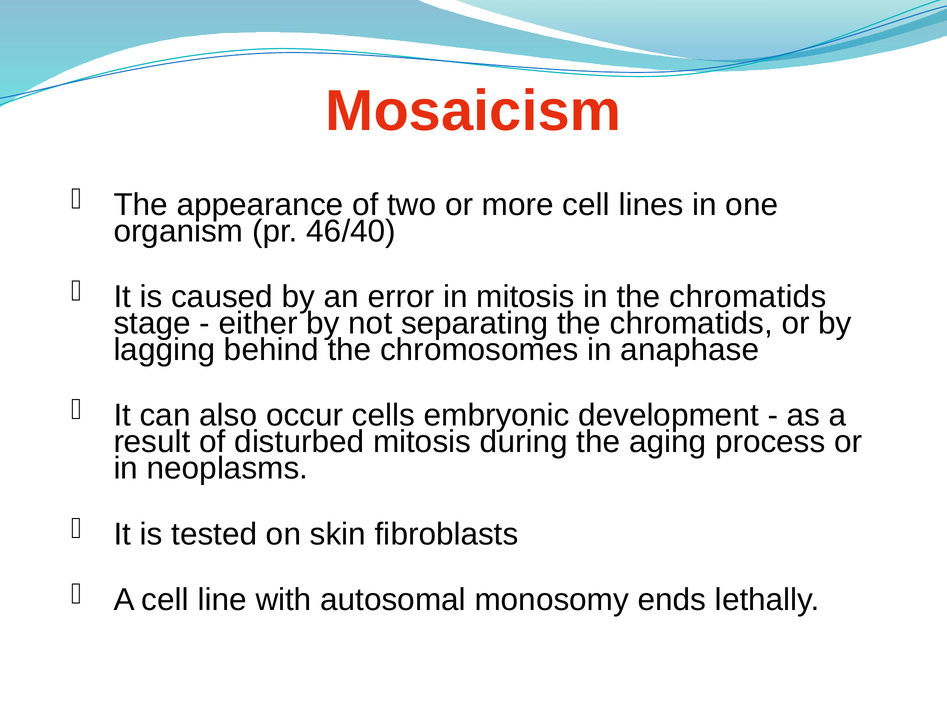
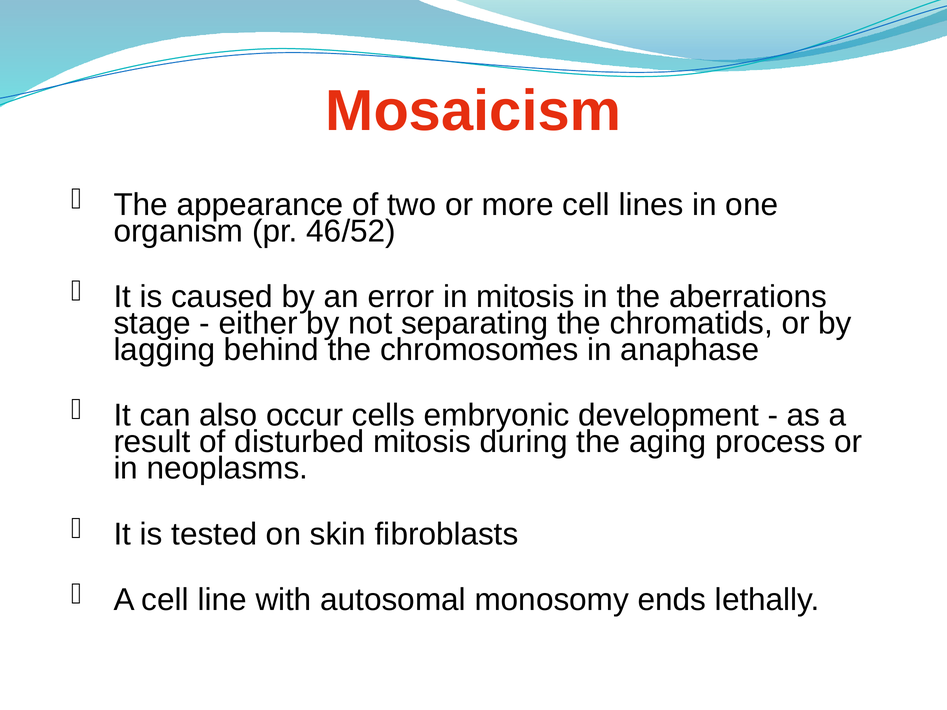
46/40: 46/40 -> 46/52 (351, 231)
in the chromatids: chromatids -> aberrations (748, 297)
